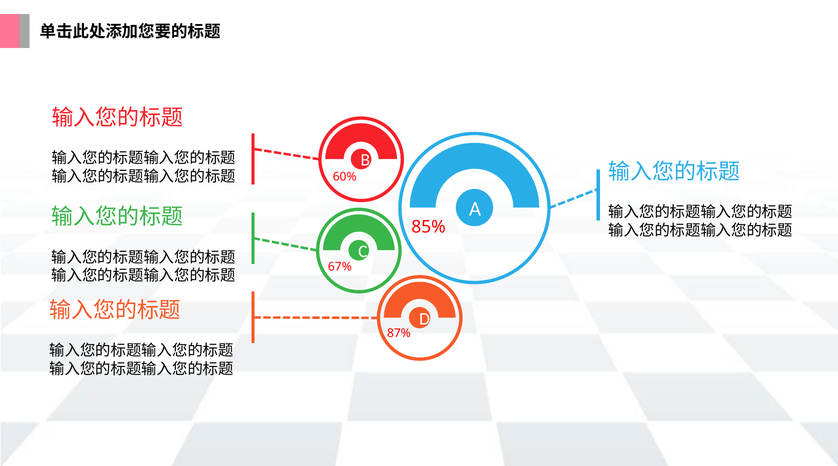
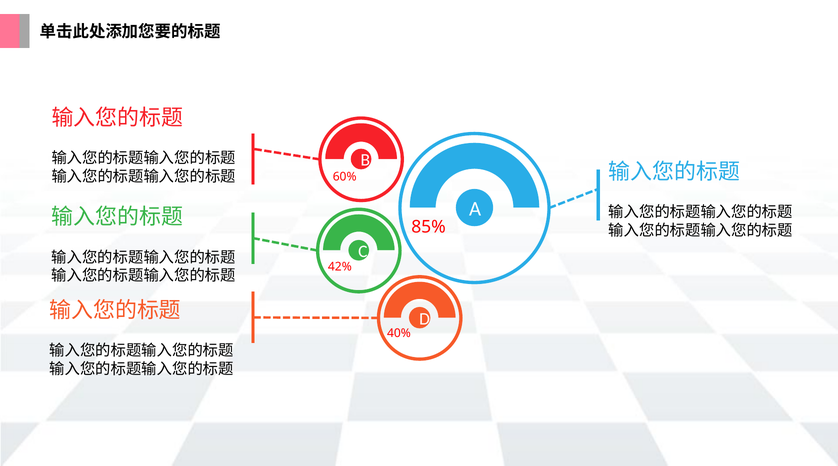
67%: 67% -> 42% (340, 266)
87%: 87% -> 40% (399, 333)
